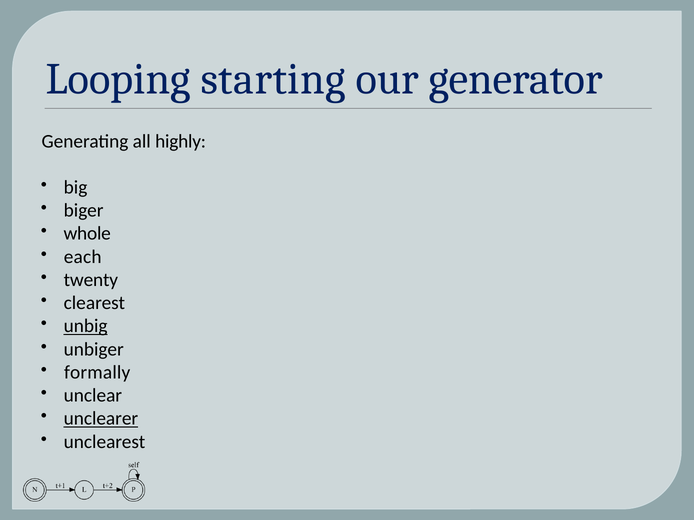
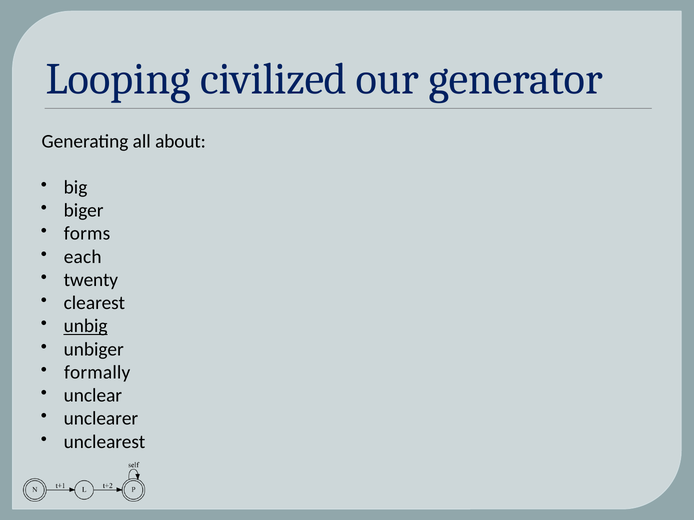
starting: starting -> civilized (274, 79)
highly: highly -> about (181, 141)
whole: whole -> forms (87, 234)
unclearer underline: present -> none (101, 419)
